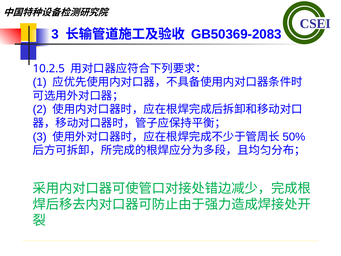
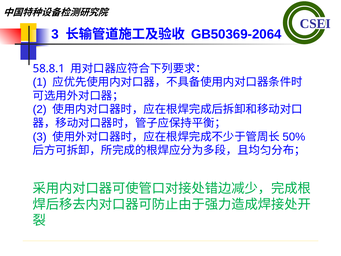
GB50369-2083: GB50369-2083 -> GB50369-2064 (236, 34)
10.2.5: 10.2.5 -> 58.8.1 (49, 68)
